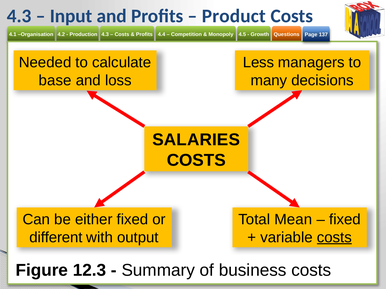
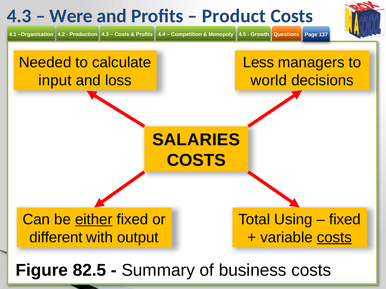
Input: Input -> Were (71, 16)
base: base -> input (55, 80)
many: many -> world (269, 80)
either underline: none -> present (94, 220)
Mean: Mean -> Using (293, 220)
12.3: 12.3 -> 82.5 (89, 271)
